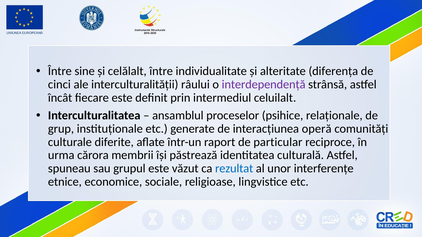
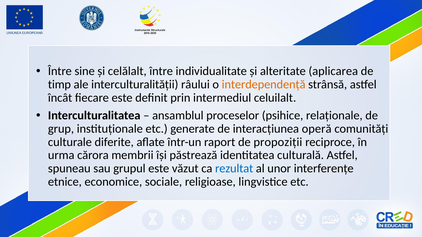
diferența: diferența -> aplicarea (333, 71)
cinci: cinci -> timp (59, 85)
interdependență colour: purple -> orange (264, 85)
particular: particular -> propoziții (278, 142)
